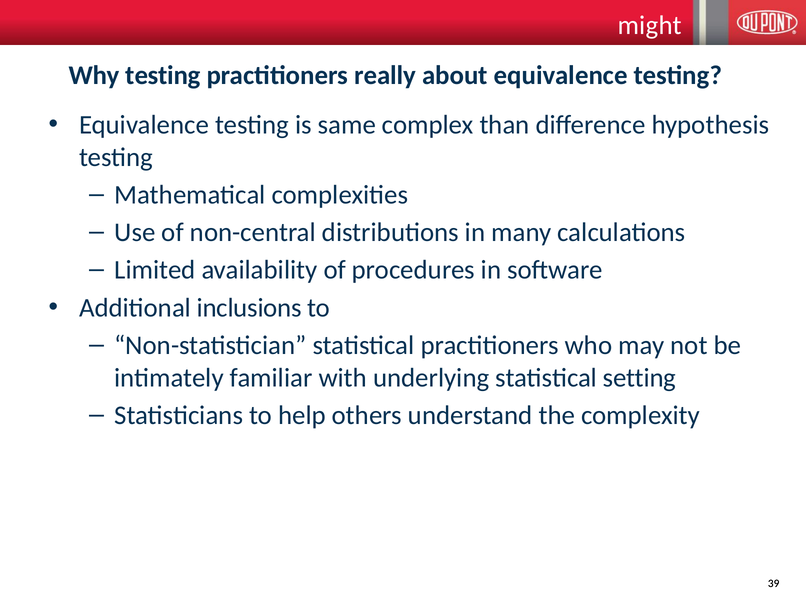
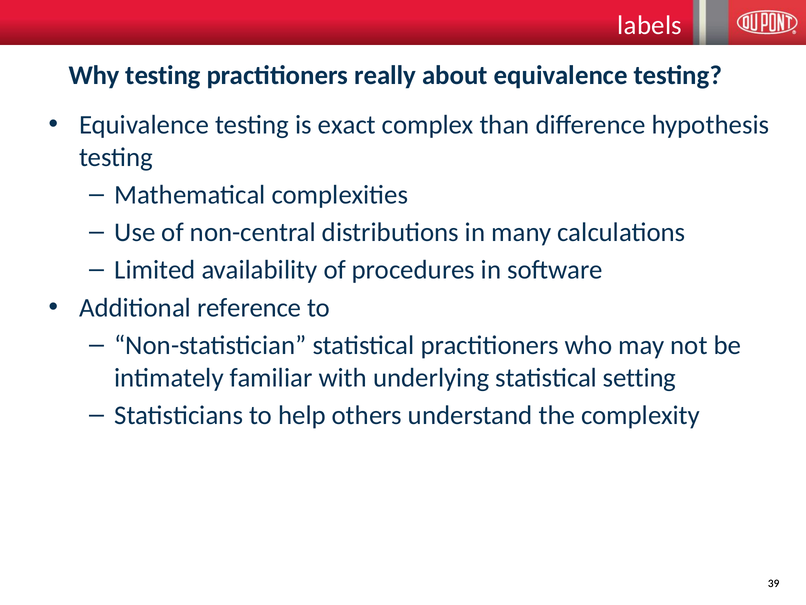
might: might -> labels (650, 25)
same: same -> exact (347, 125)
inclusions: inclusions -> reference (249, 307)
